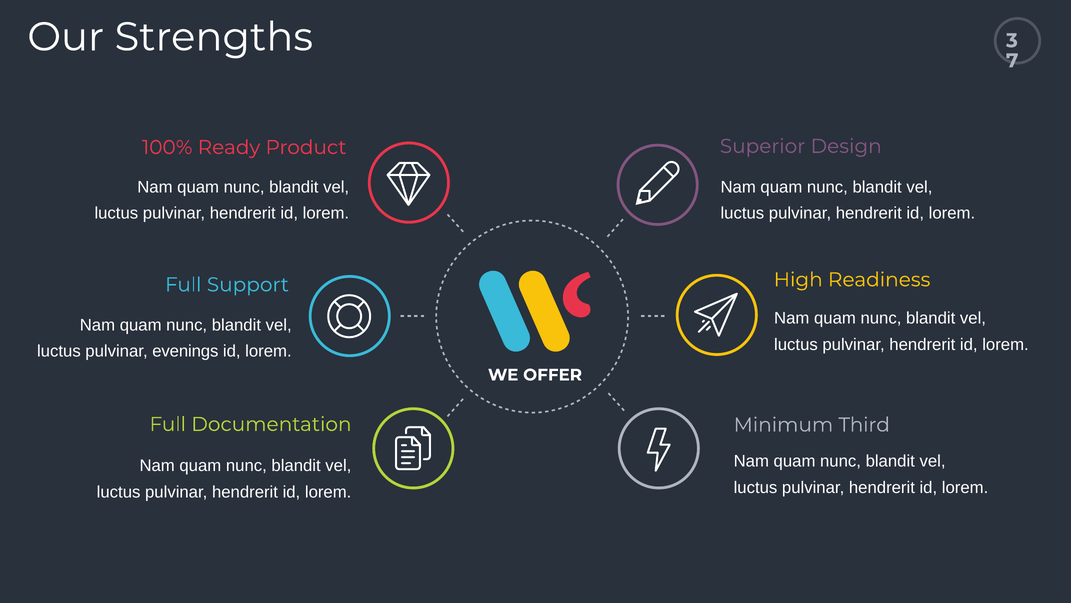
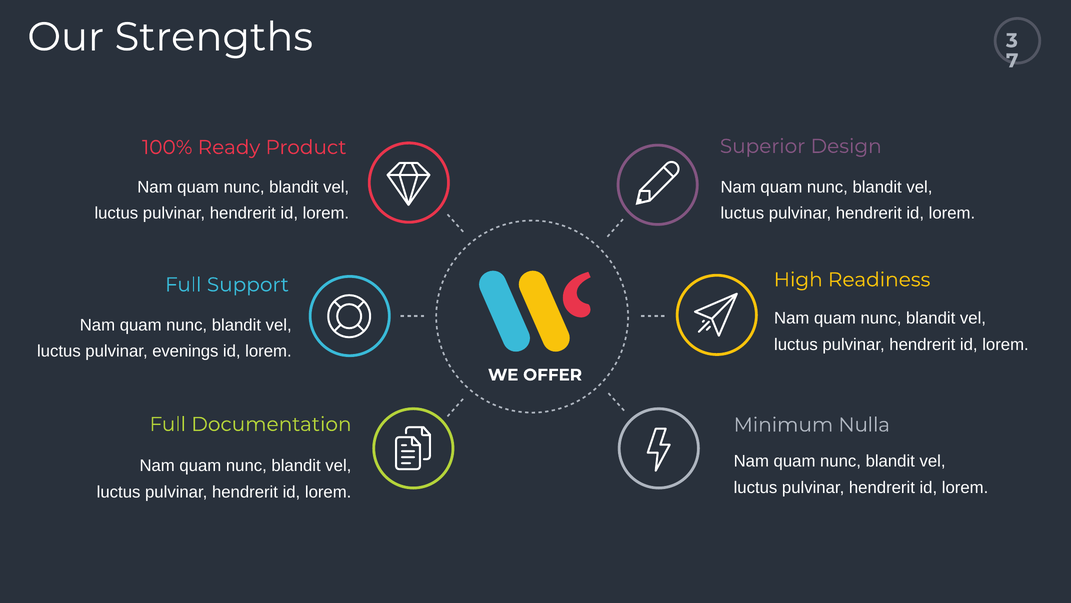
Third: Third -> Nulla (864, 425)
